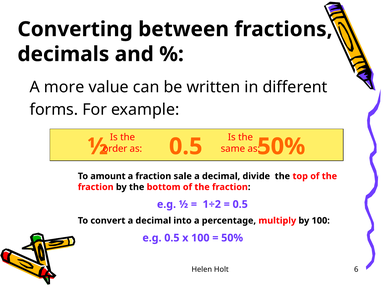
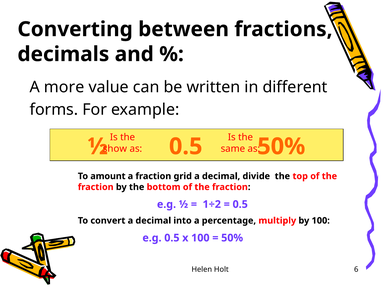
order: order -> show (115, 149)
sale: sale -> grid (183, 176)
